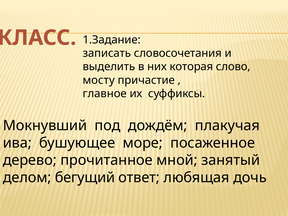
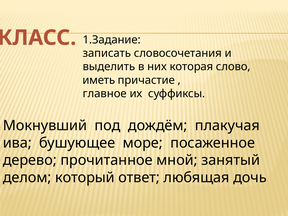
мосту: мосту -> иметь (99, 80)
бегущий: бегущий -> который (85, 177)
